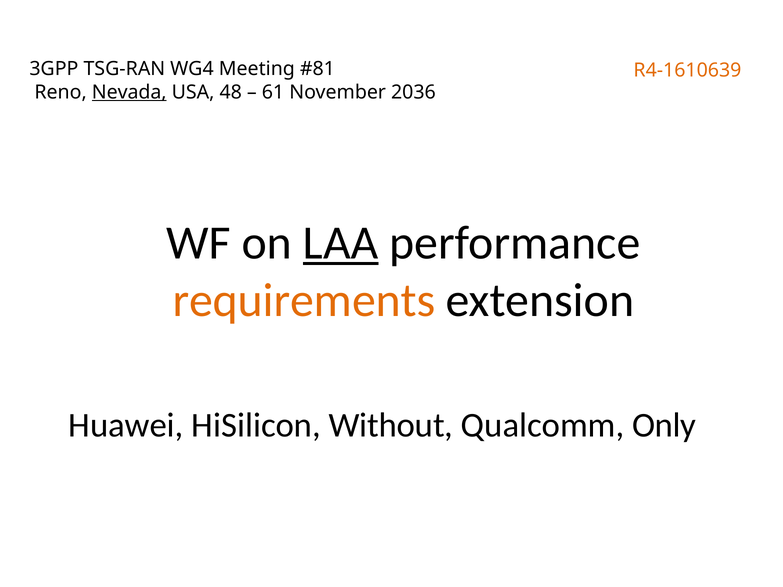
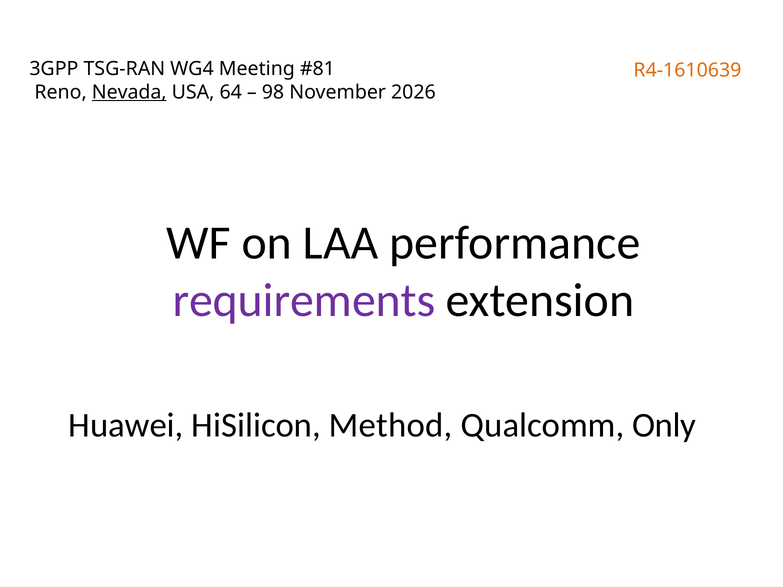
48: 48 -> 64 (231, 92)
61: 61 -> 98 (273, 92)
2036: 2036 -> 2026 (413, 92)
LAA underline: present -> none (341, 243)
requirements colour: orange -> purple (304, 301)
Without: Without -> Method (391, 426)
